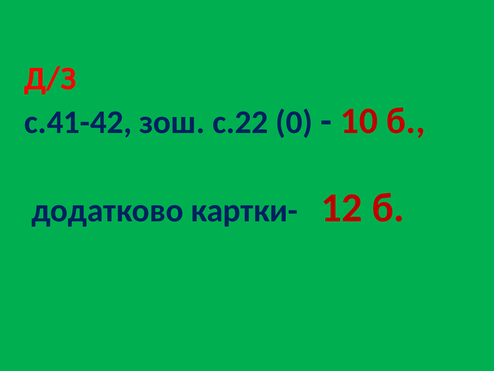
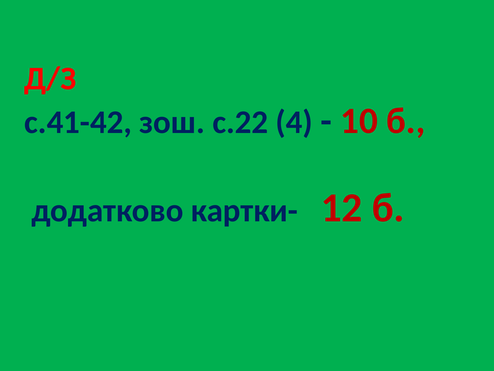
0: 0 -> 4 (294, 122)
